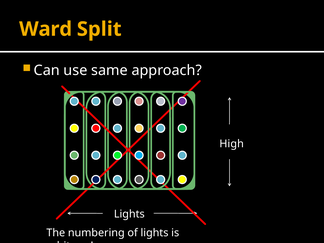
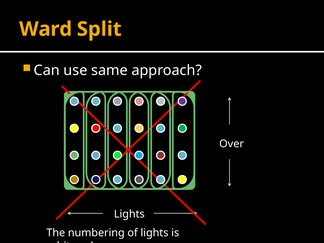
High: High -> Over (232, 144)
